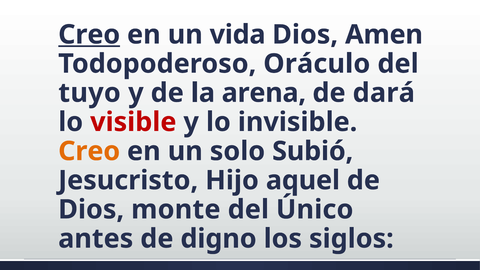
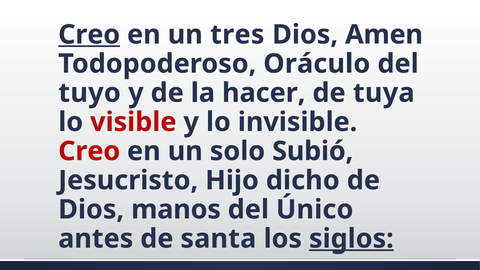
vida: vida -> tres (237, 35)
arena: arena -> hacer (264, 93)
dará: dará -> tuya (384, 93)
Creo colour: orange -> red (89, 151)
aquel: aquel -> dicho (303, 180)
monte: monte -> manos (176, 210)
digno: digno -> santa (218, 239)
siglos underline: none -> present (351, 239)
